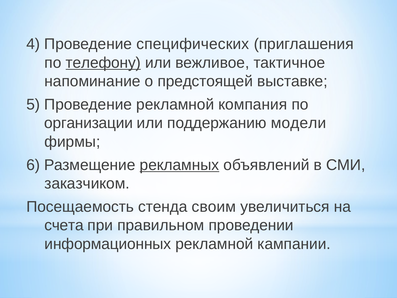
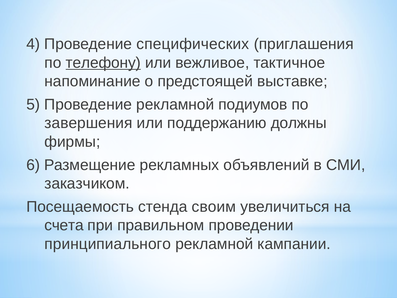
компания: компания -> подиумов (253, 104)
организации: организации -> завершения (88, 123)
модели: модели -> должны (299, 123)
рекламных underline: present -> none (179, 165)
информационных: информационных -> принципиального (108, 244)
